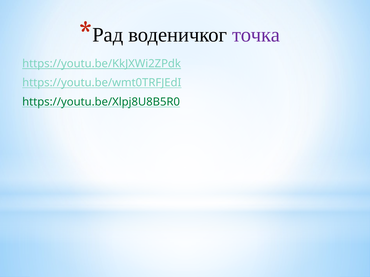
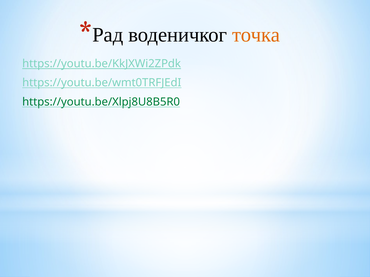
точка colour: purple -> orange (256, 35)
